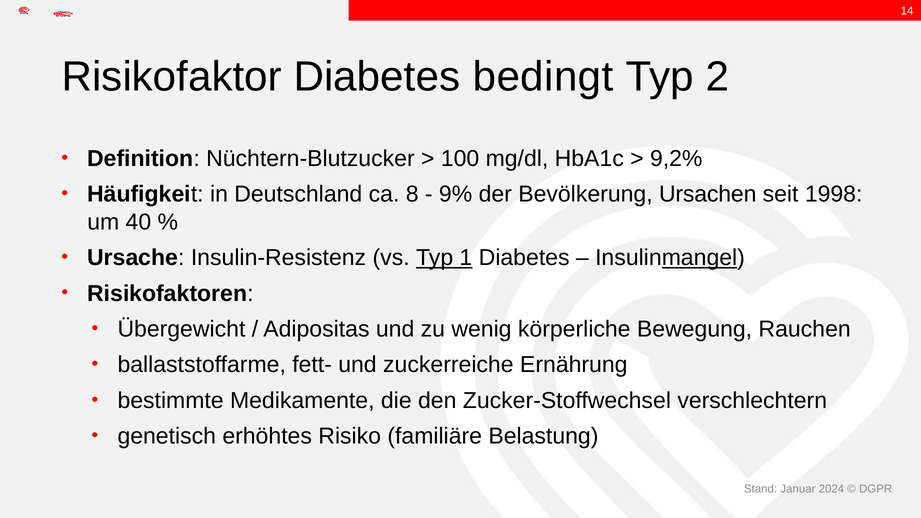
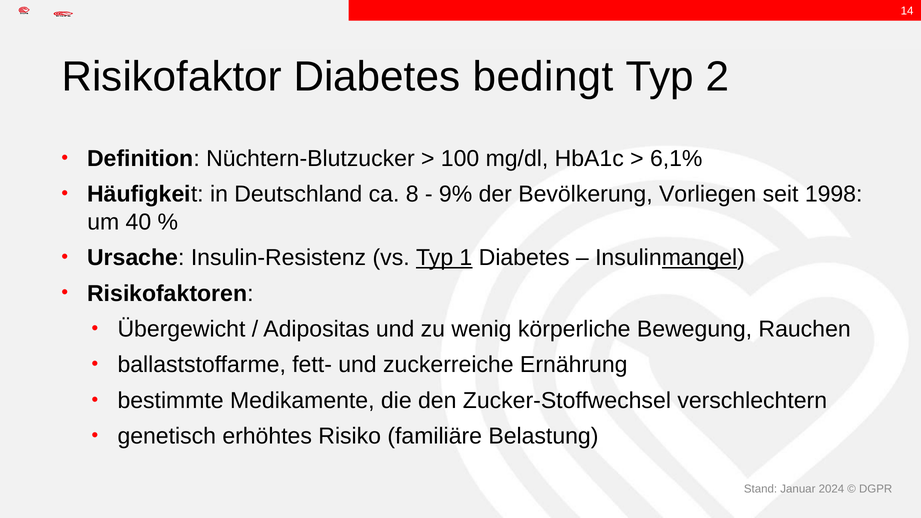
9,2%: 9,2% -> 6,1% (676, 159)
Ursachen: Ursachen -> Vorliegen (708, 194)
